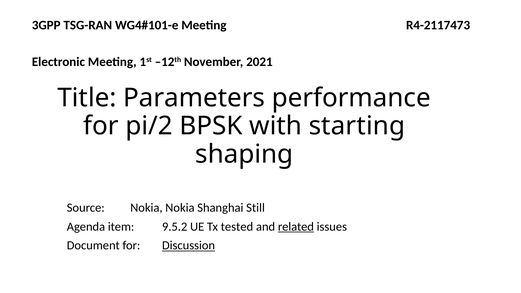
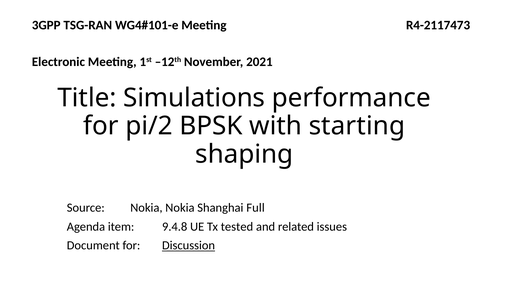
Parameters: Parameters -> Simulations (194, 98)
Still: Still -> Full (256, 208)
9.5.2: 9.5.2 -> 9.4.8 (175, 227)
related underline: present -> none (296, 227)
